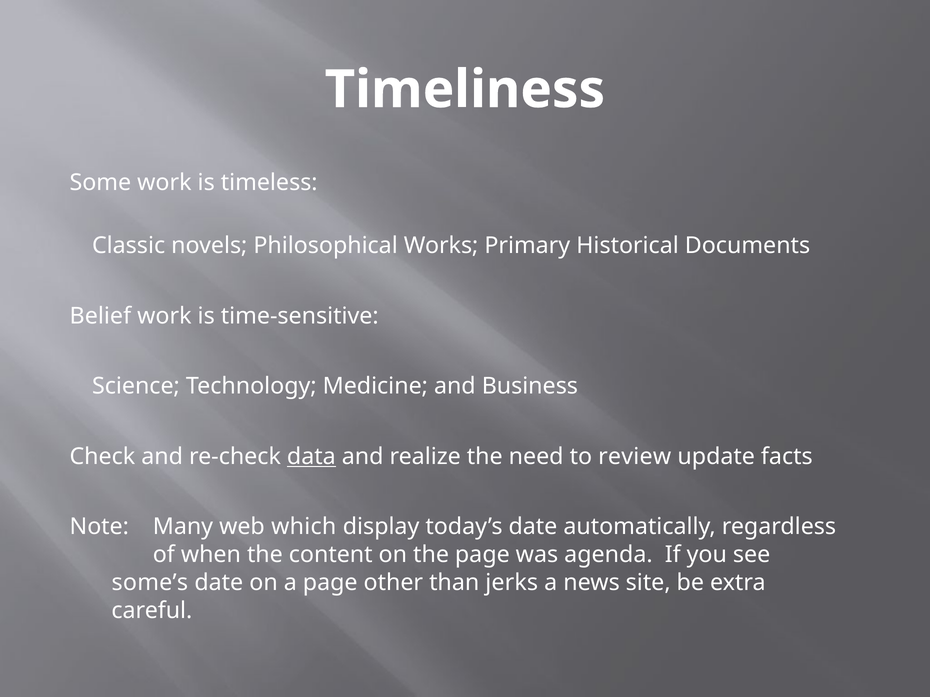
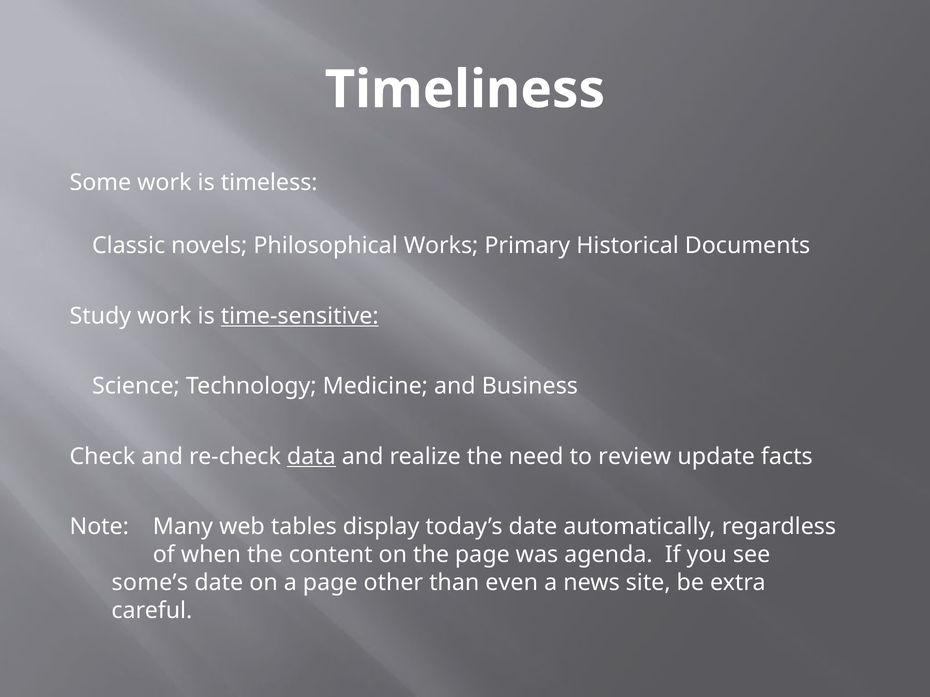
Belief: Belief -> Study (100, 316)
time-sensitive underline: none -> present (300, 316)
which: which -> tables (304, 527)
jerks: jerks -> even (512, 583)
